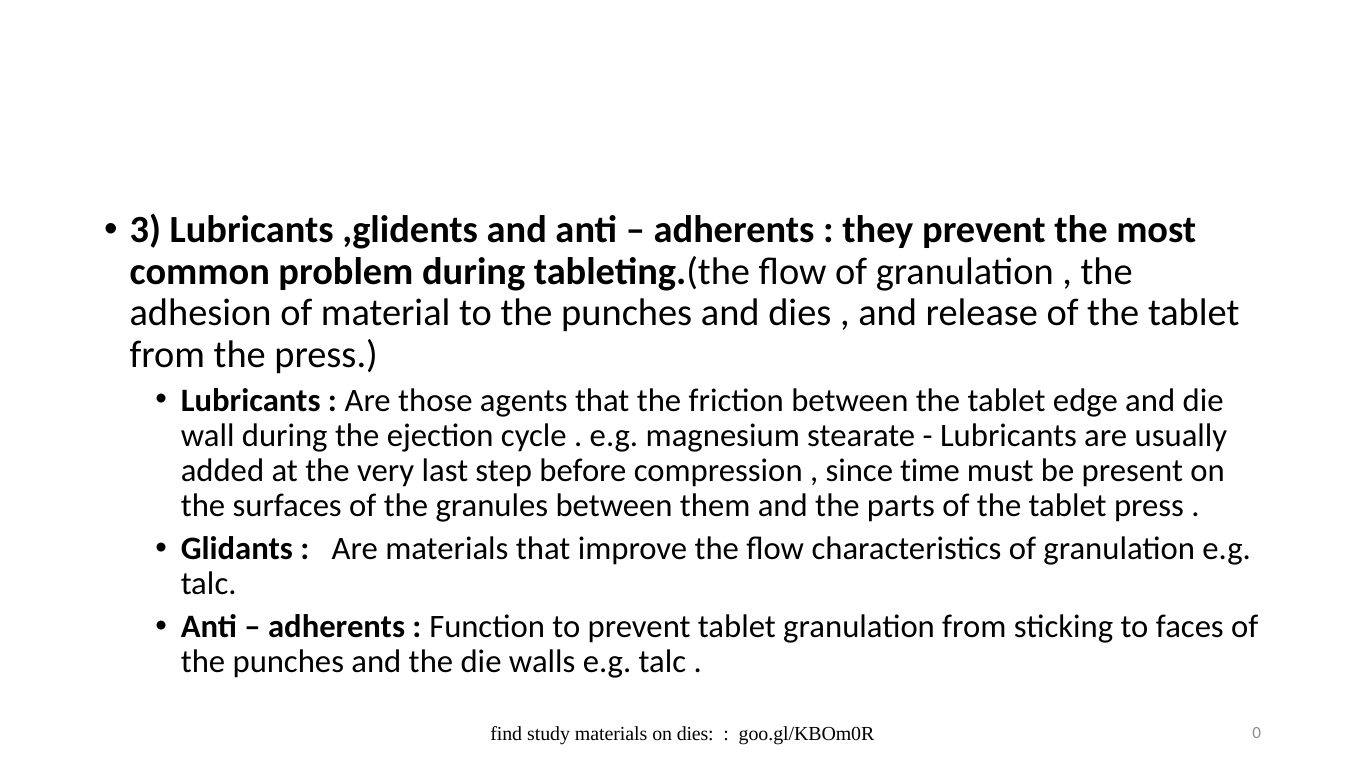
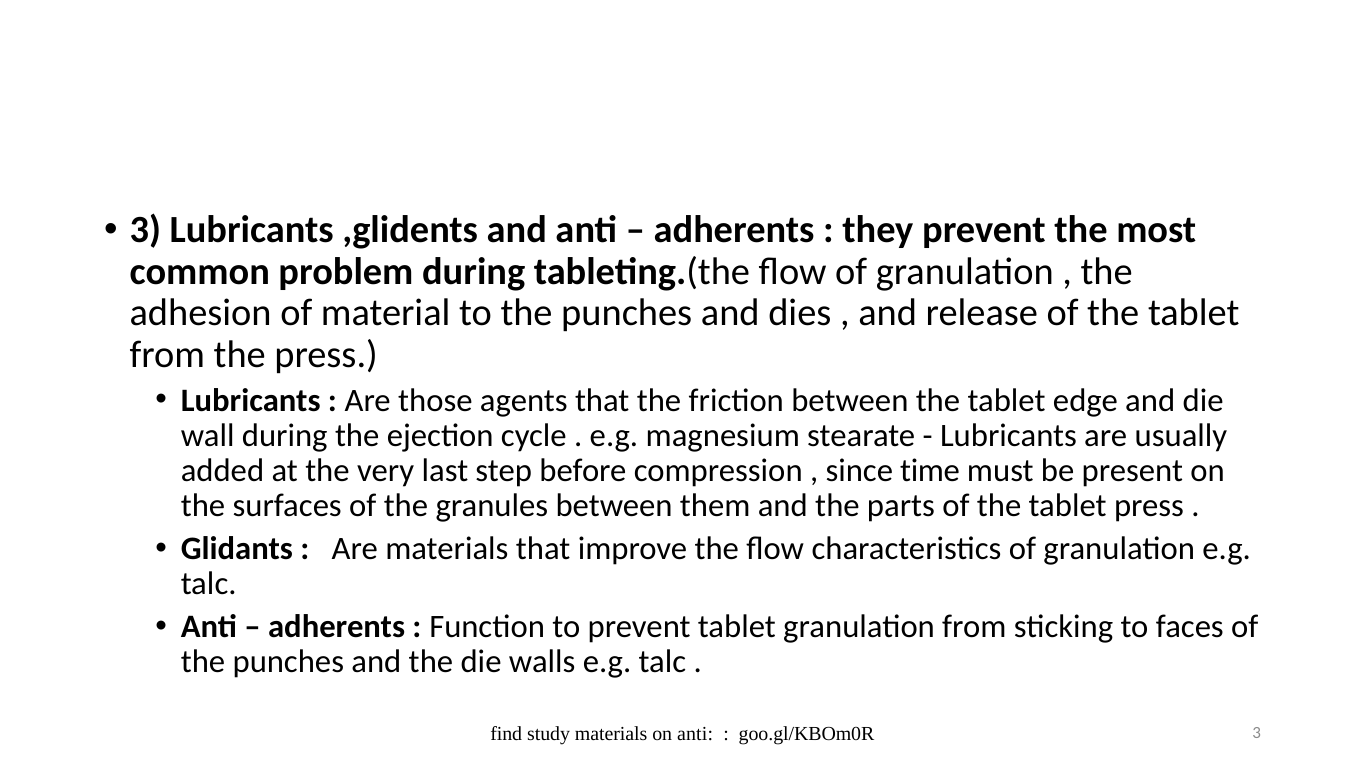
on dies: dies -> anti (695, 733)
goo.gl/KBOm0R 0: 0 -> 3 (1257, 733)
